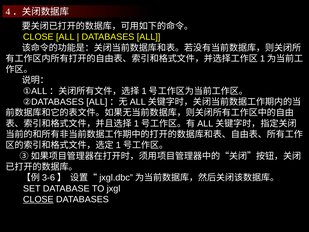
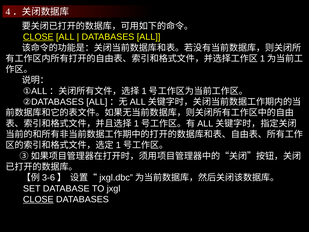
CLOSE underline: none -> present (38, 37)
